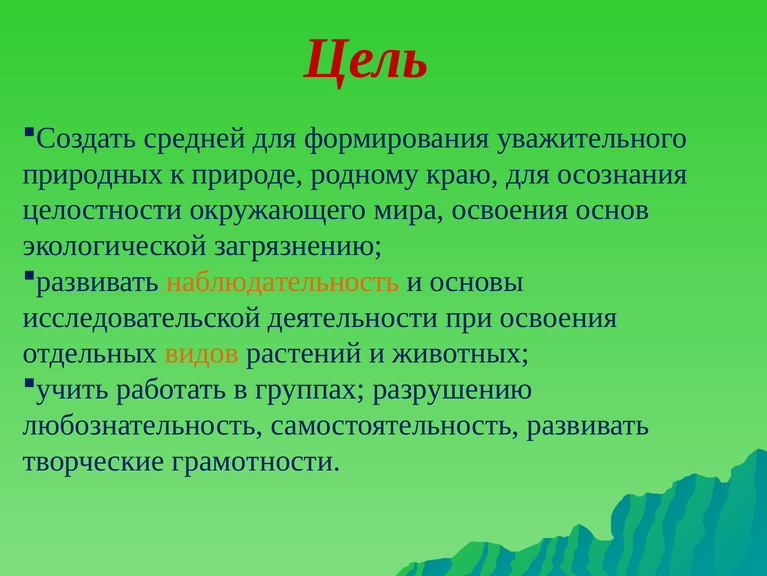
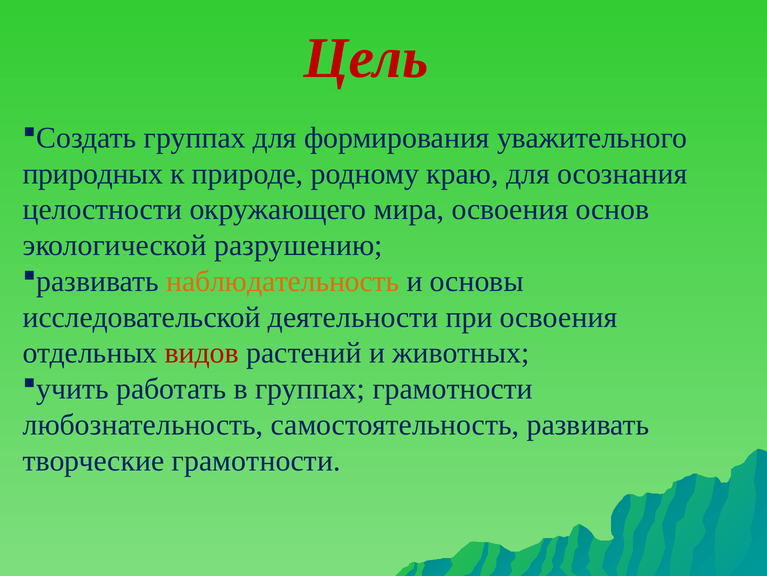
средней: средней -> группах (195, 138)
загрязнению: загрязнению -> разрушению (298, 245)
видов colour: orange -> red (202, 353)
группах разрушению: разрушению -> грамотности (453, 388)
